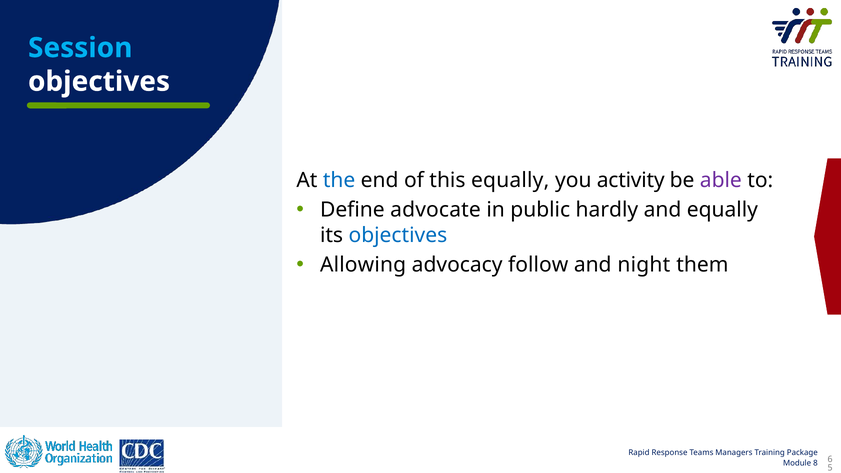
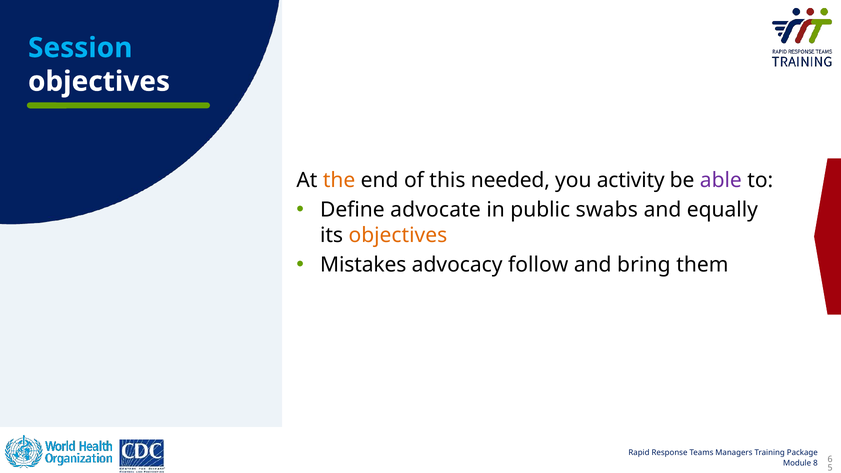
the colour: blue -> orange (339, 180)
this equally: equally -> needed (510, 180)
hardly: hardly -> swabs (607, 210)
objectives colour: blue -> orange (398, 235)
Allowing: Allowing -> Mistakes (363, 265)
night: night -> bring (644, 265)
